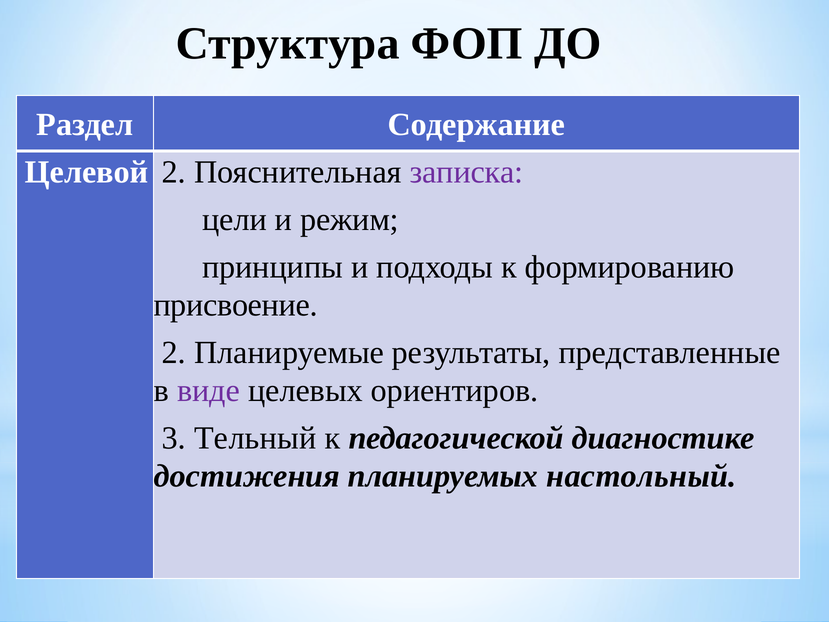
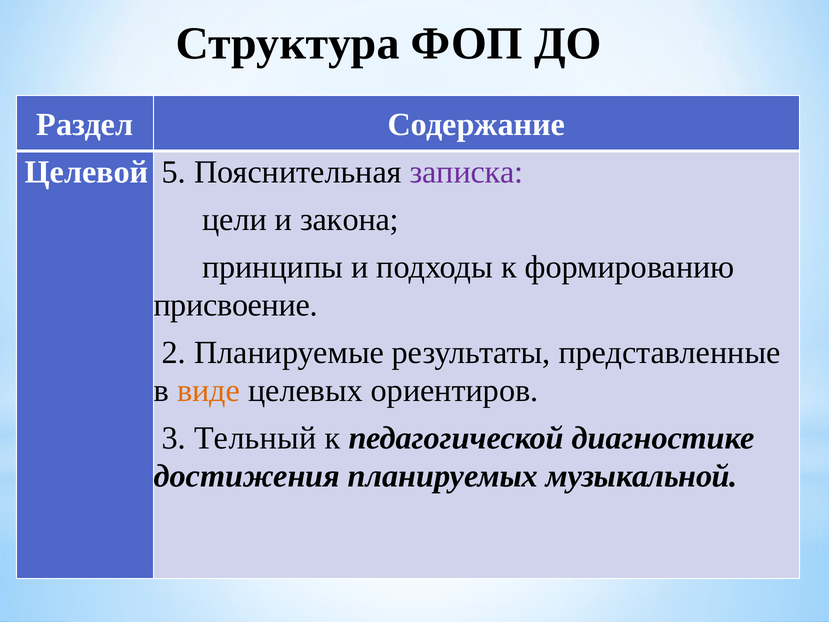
Целевой 2: 2 -> 5 (174, 172)
режим: режим -> закона (349, 219)
виде colour: purple -> orange (209, 390)
настольный: настольный -> музыкальной (642, 476)
